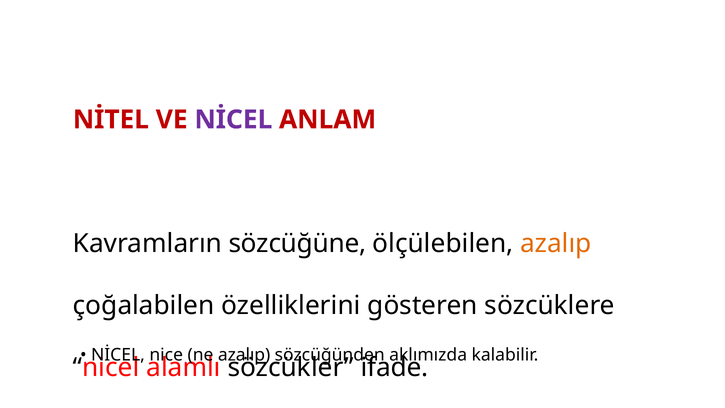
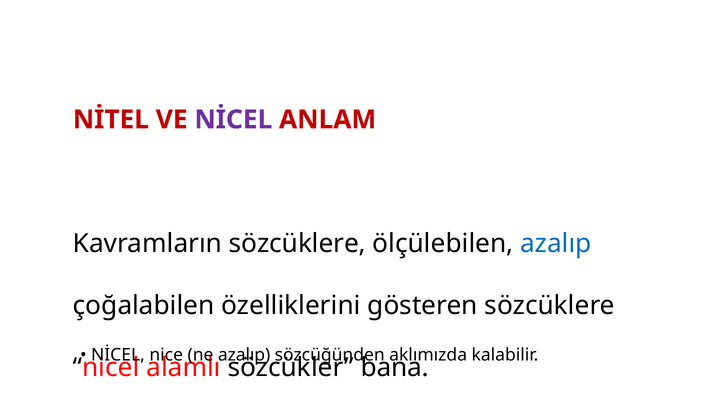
Kavramların sözcüğüne: sözcüğüne -> sözcüklere (297, 243)
azalıp colour: orange -> blue (556, 243)
ifade: ifade -> bana (395, 367)
